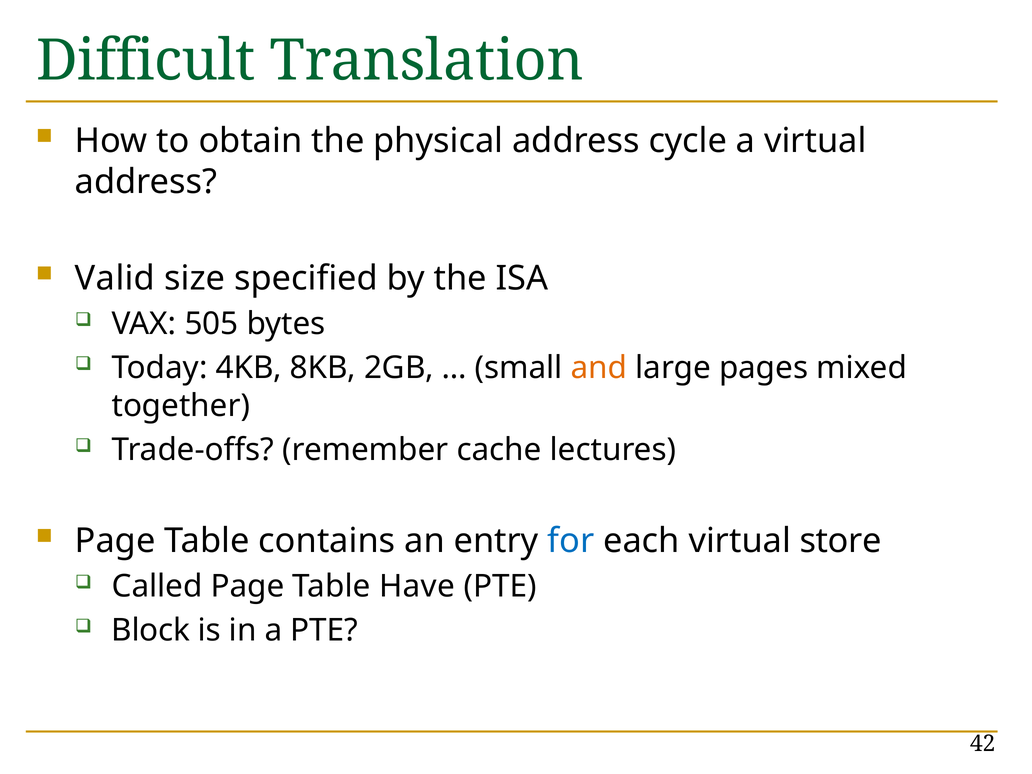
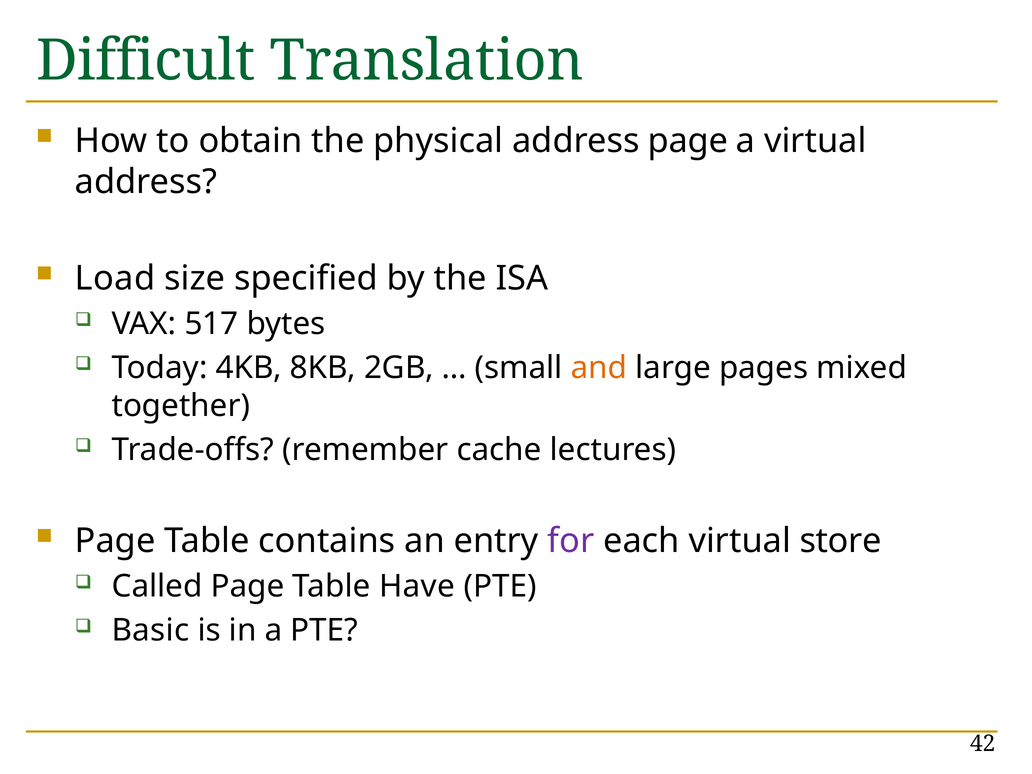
address cycle: cycle -> page (688, 141)
Valid: Valid -> Load (115, 278)
505: 505 -> 517 (212, 324)
for colour: blue -> purple (571, 541)
Block: Block -> Basic (150, 631)
